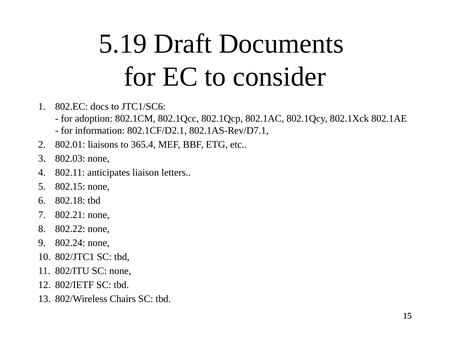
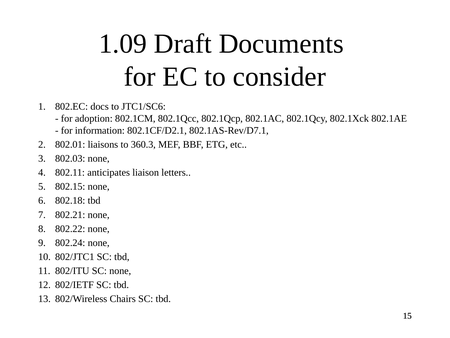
5.19: 5.19 -> 1.09 (123, 44)
365.4: 365.4 -> 360.3 (143, 144)
